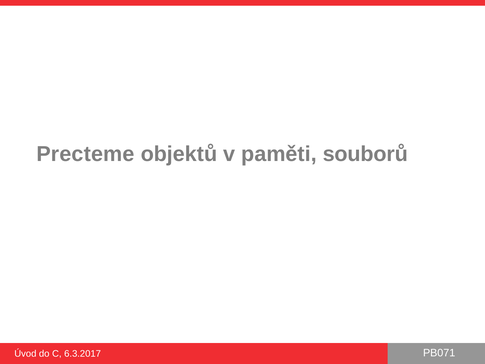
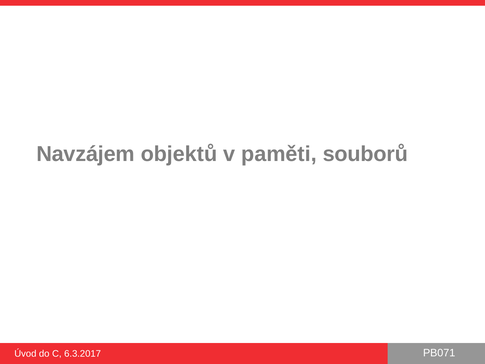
Precteme: Precteme -> Navzájem (86, 154)
